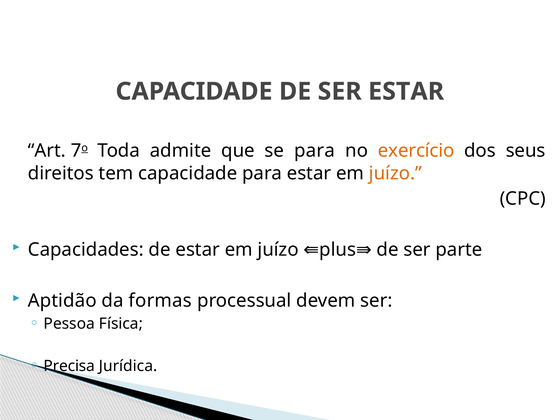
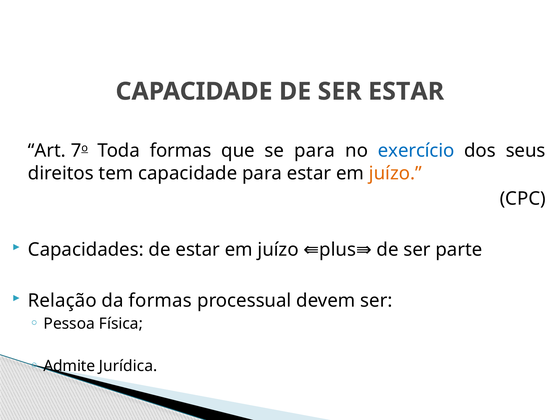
Toda admite: admite -> formas (181, 151)
exercício colour: orange -> blue (416, 151)
Aptidão: Aptidão -> Relação (62, 301)
Precisa: Precisa -> Admite (69, 366)
